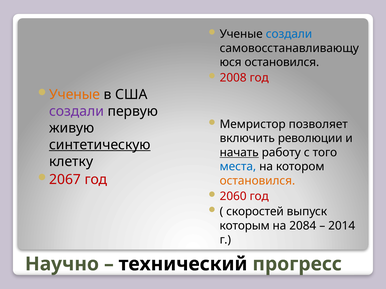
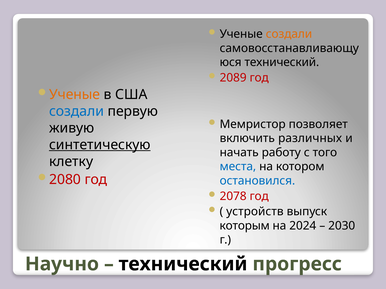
создали colour: blue -> orange (289, 34)
остановился: остановился -> технический (282, 62)
2008: 2008 -> 2089 (233, 78)
создали colour: purple -> blue (77, 111)
революции: революции -> различных (310, 139)
начать underline: present -> none (239, 153)
2067: 2067 -> 2080 (65, 180)
остановился colour: orange -> blue (257, 181)
2060: 2060 -> 2078 (233, 196)
скоростей: скоростей -> устройств (255, 212)
2084: 2084 -> 2024 (303, 226)
2014: 2014 -> 2030 (342, 226)
